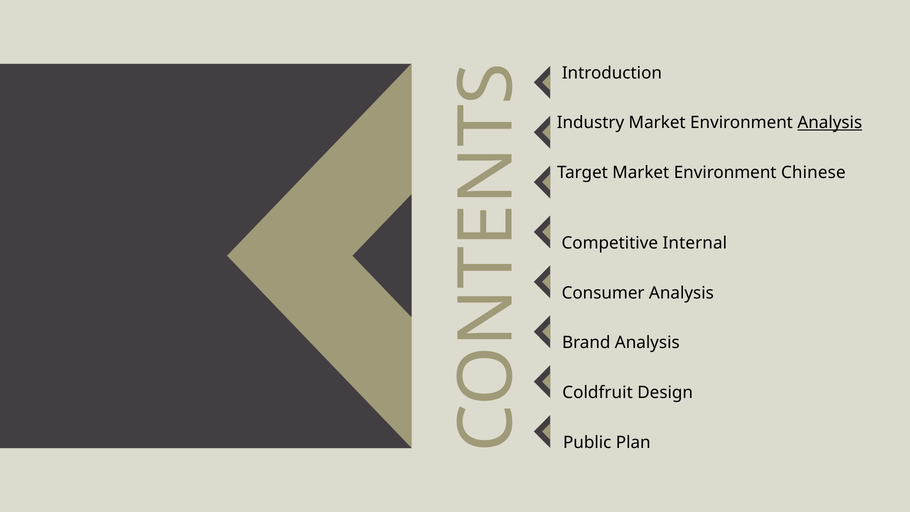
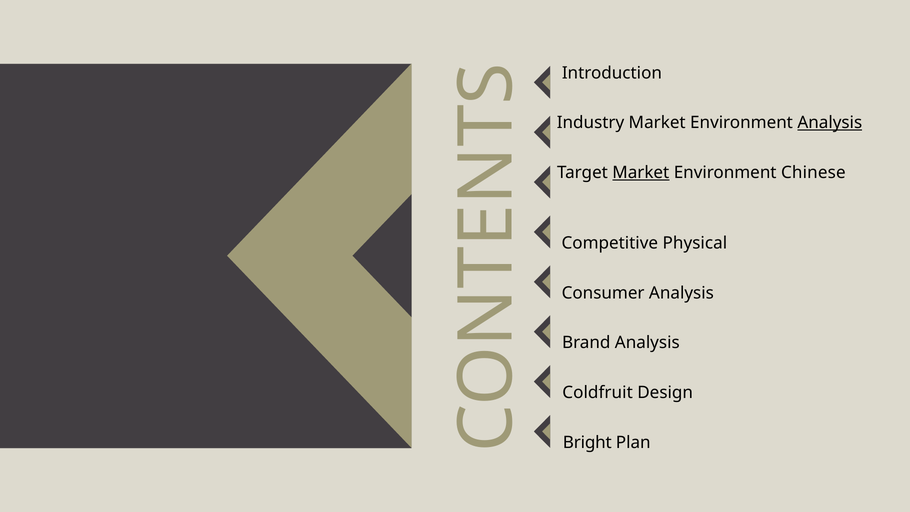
Market underline: none -> present (641, 173)
Internal: Internal -> Physical (695, 243)
Public: Public -> Bright (587, 442)
